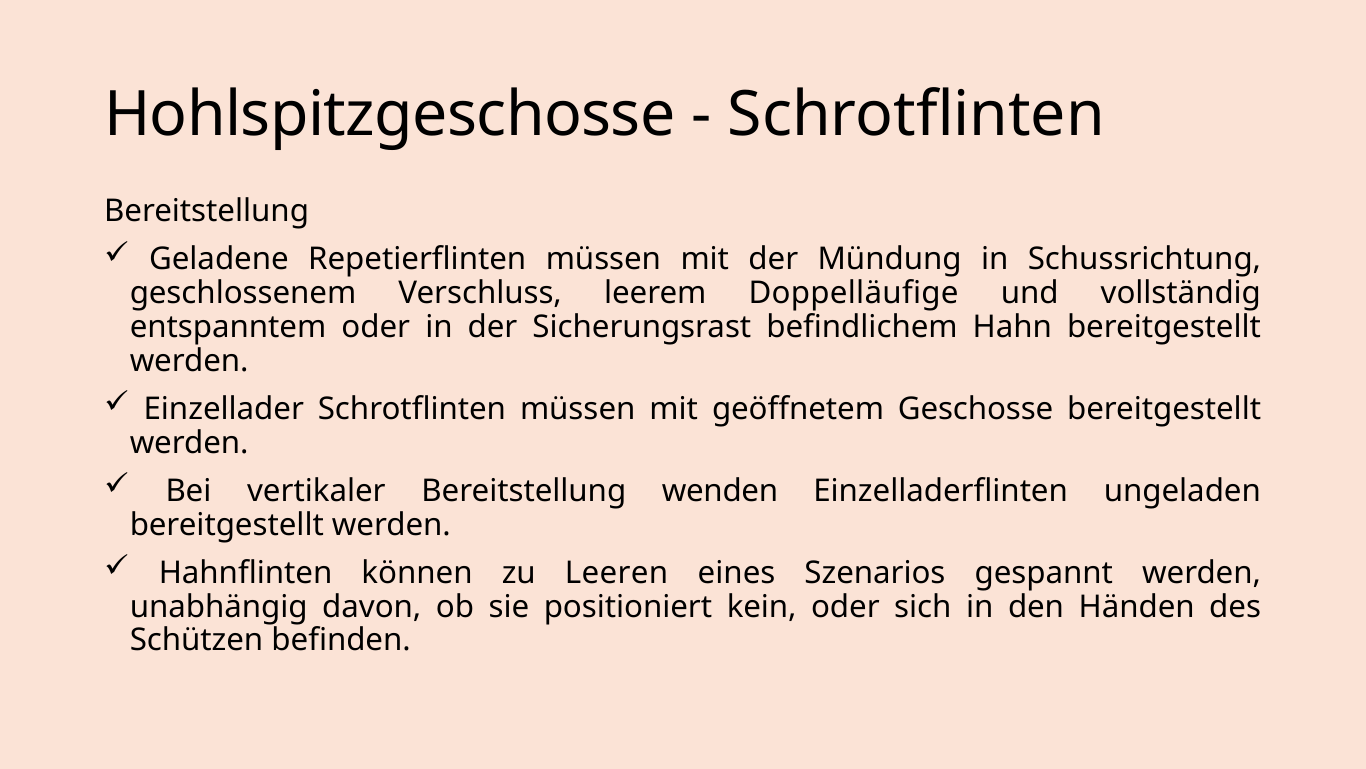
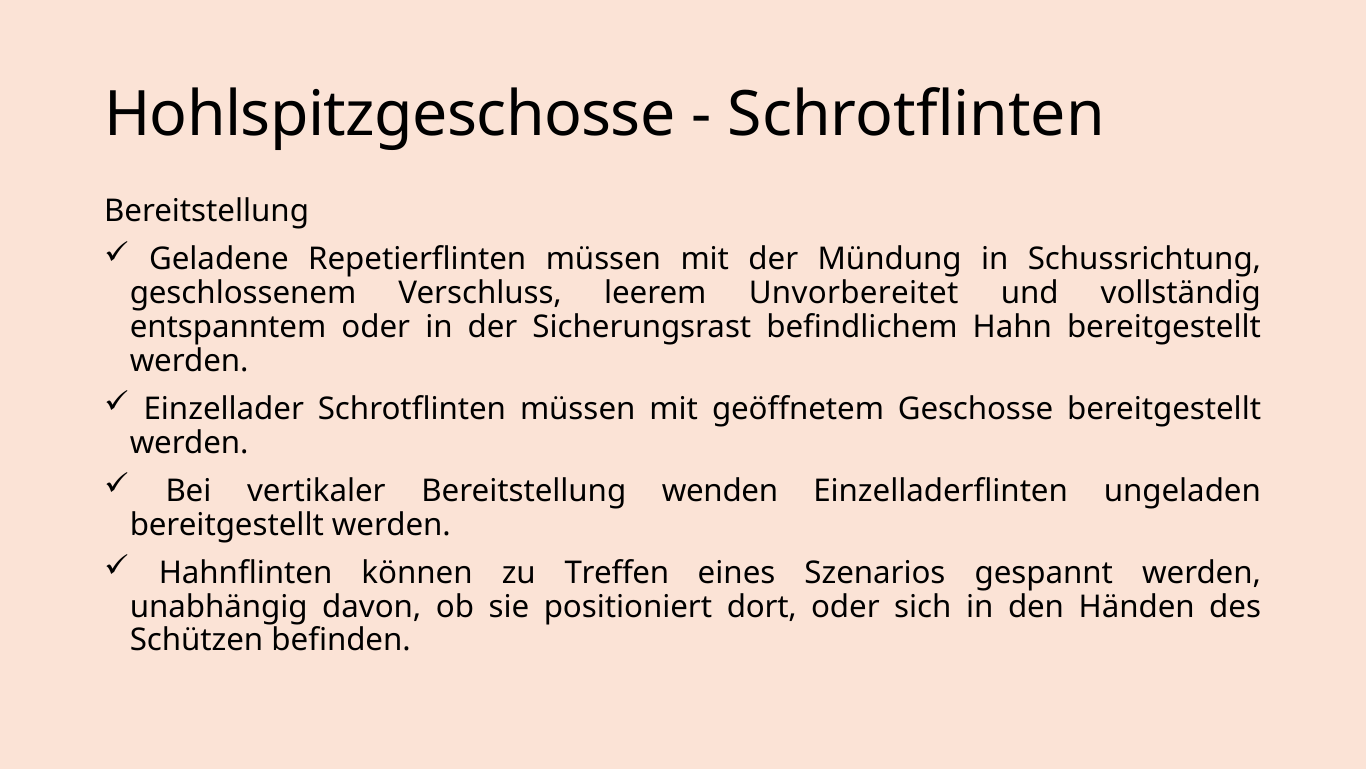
Doppelläufige: Doppelläufige -> Unvorbereitet (854, 293)
Leeren: Leeren -> Treffen (617, 572)
kein: kein -> dort (762, 606)
